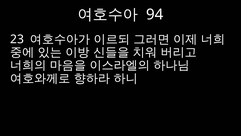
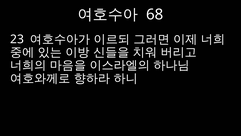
94: 94 -> 68 (155, 15)
